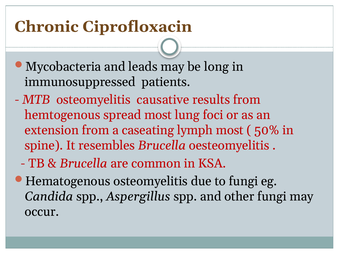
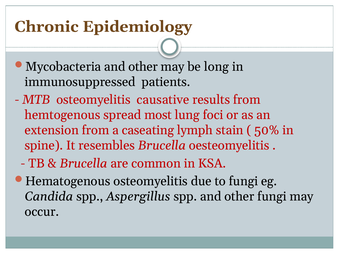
Ciprofloxacin: Ciprofloxacin -> Epidemiology (137, 27)
Mycobacteria and leads: leads -> other (143, 67)
lymph most: most -> stain (230, 130)
